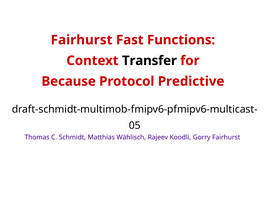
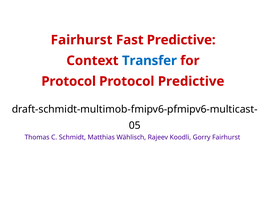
Fast Functions: Functions -> Predictive (181, 40)
Transfer colour: black -> blue (149, 61)
Because: Because -> Protocol (69, 81)
